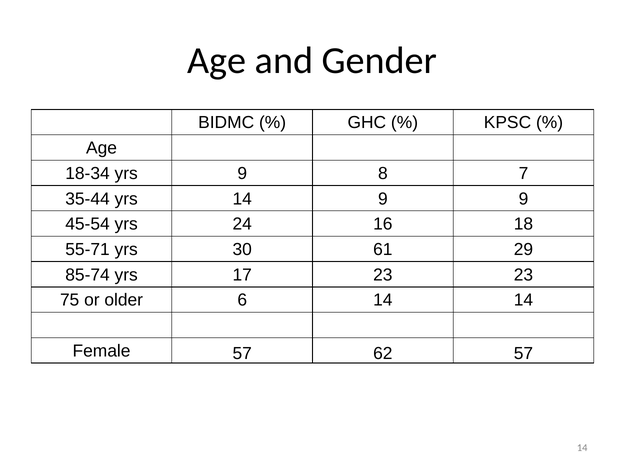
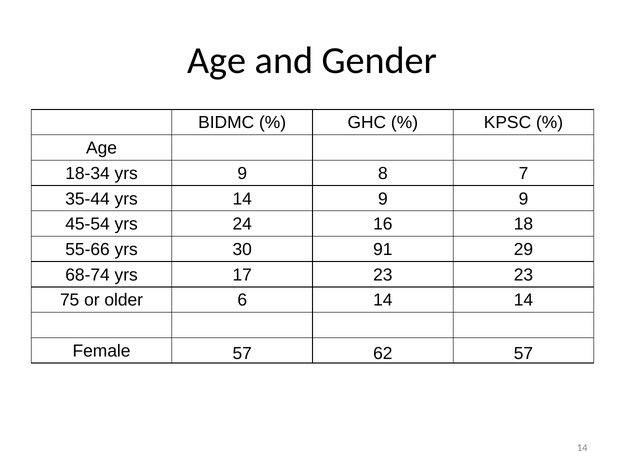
55-71: 55-71 -> 55-66 (88, 249)
61: 61 -> 91 (383, 249)
85-74: 85-74 -> 68-74 (88, 275)
